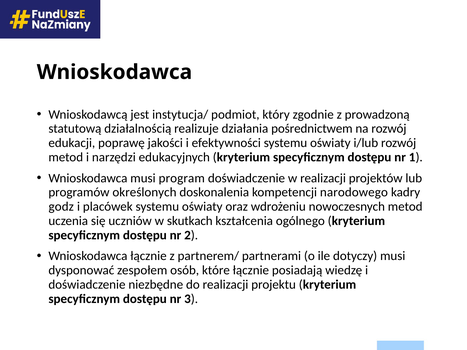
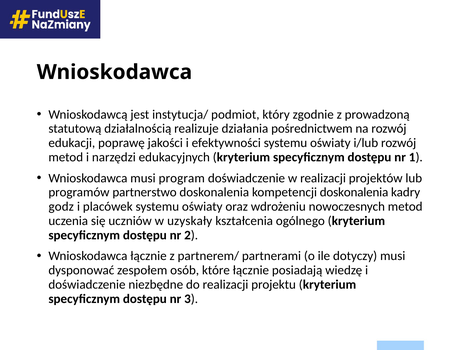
określonych: określonych -> partnerstwo (145, 192)
kompetencji narodowego: narodowego -> doskonalenia (354, 192)
skutkach: skutkach -> uzyskały (190, 221)
